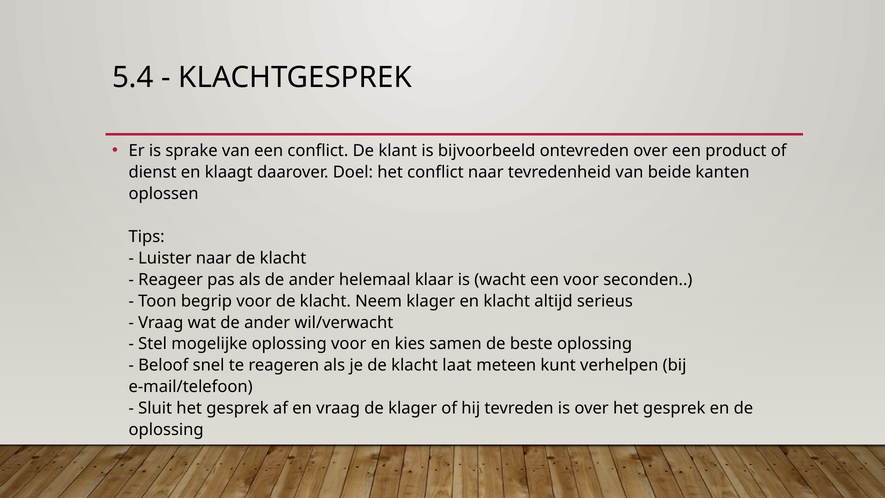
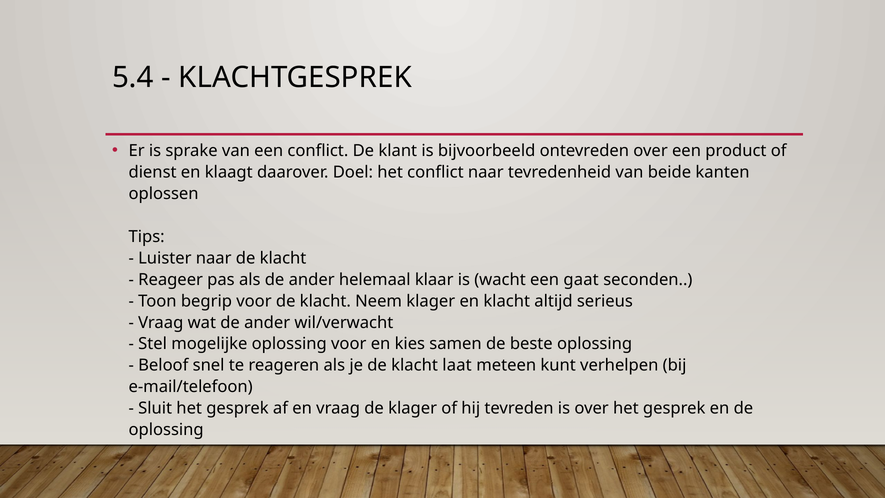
een voor: voor -> gaat (581, 279)
